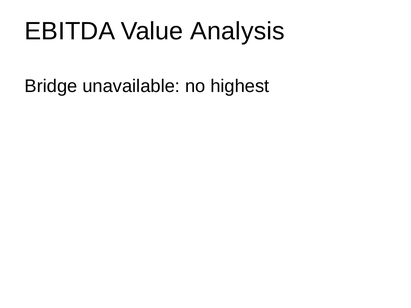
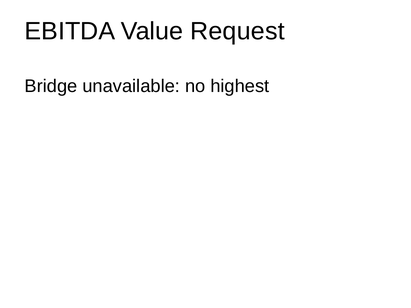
Analysis: Analysis -> Request (237, 31)
